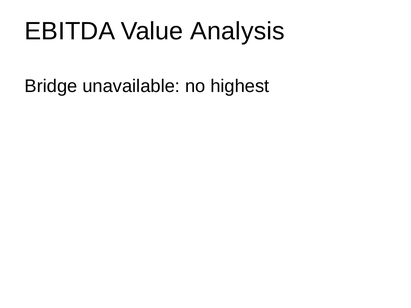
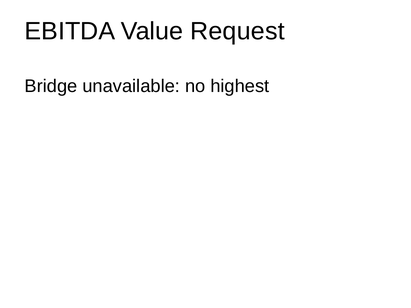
Analysis: Analysis -> Request (237, 31)
